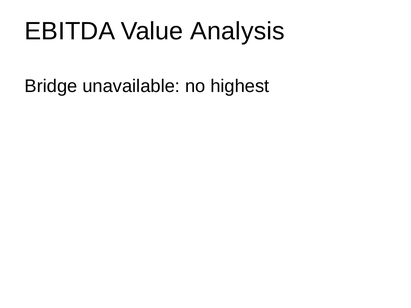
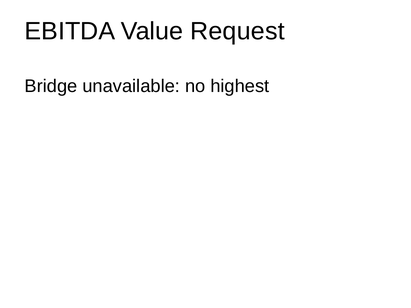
Analysis: Analysis -> Request (237, 31)
